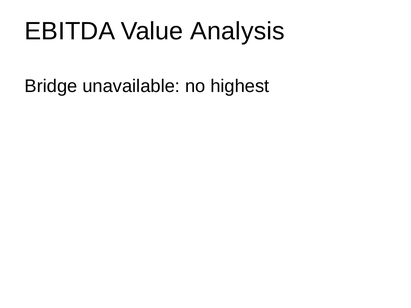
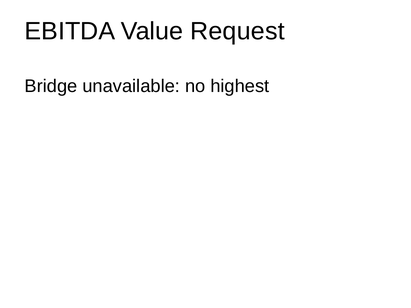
Analysis: Analysis -> Request (237, 31)
